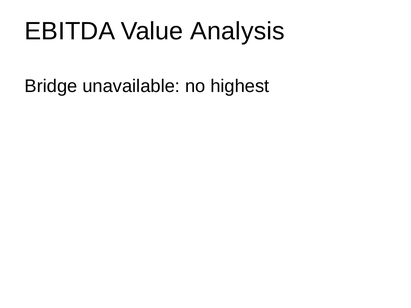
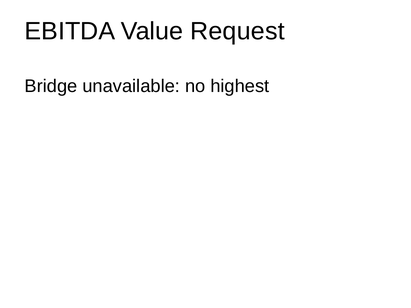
Analysis: Analysis -> Request (237, 31)
